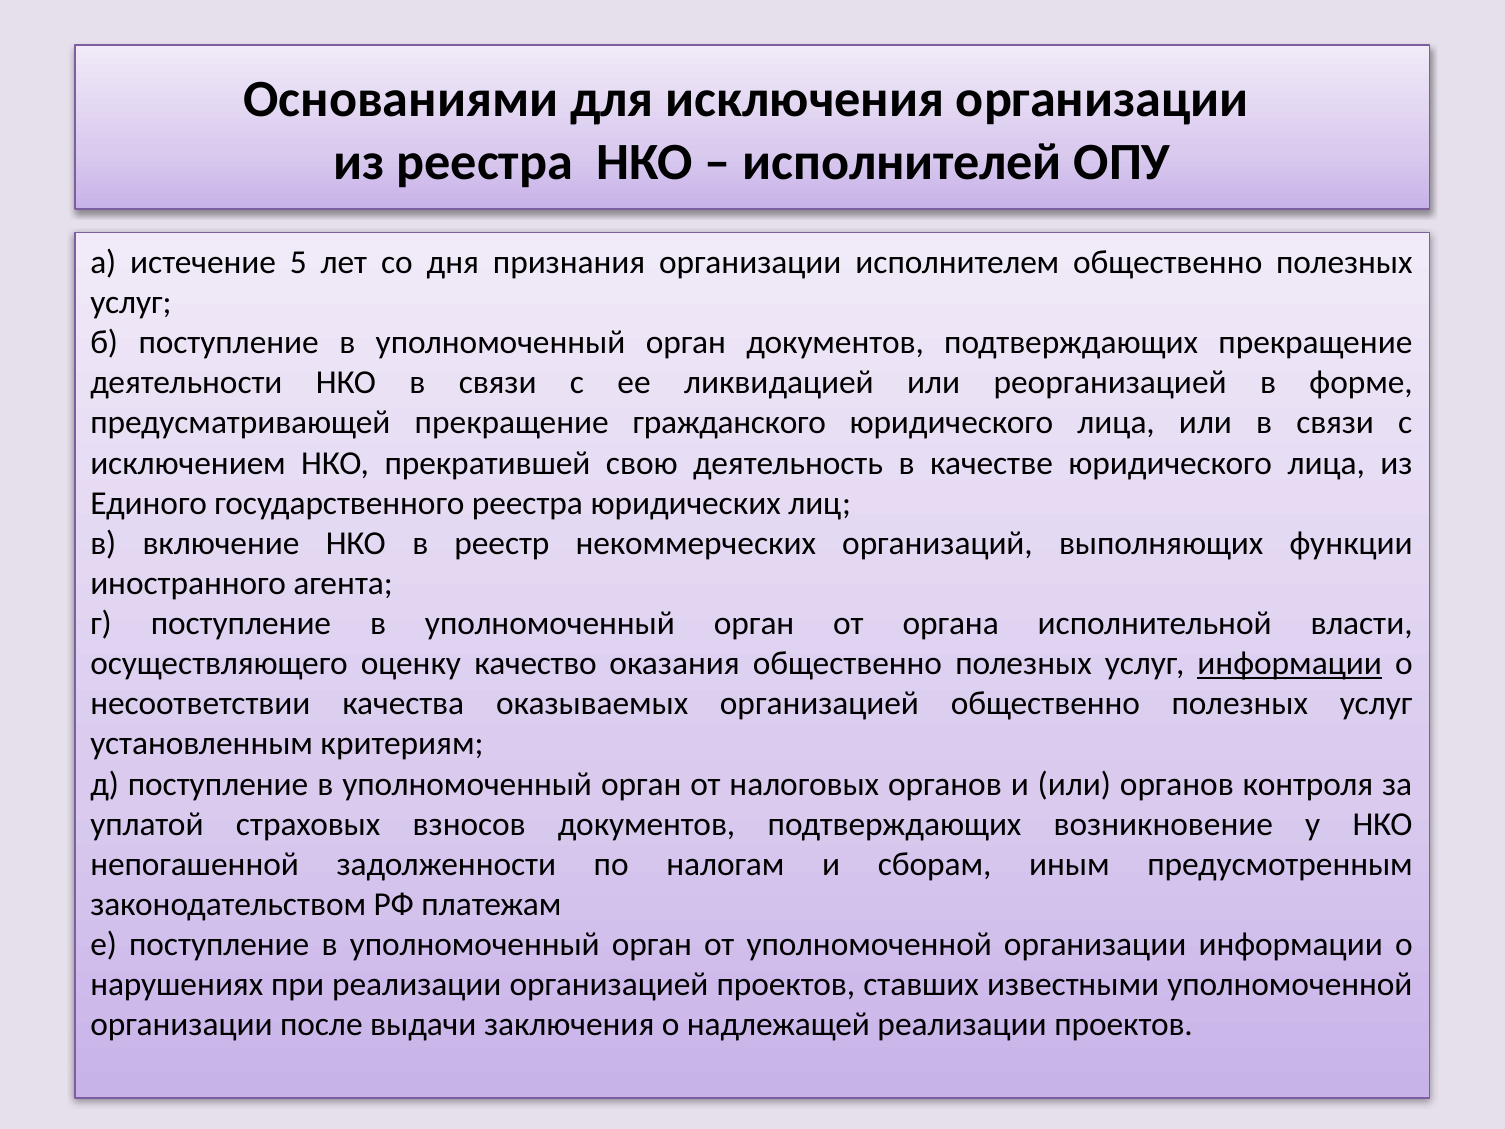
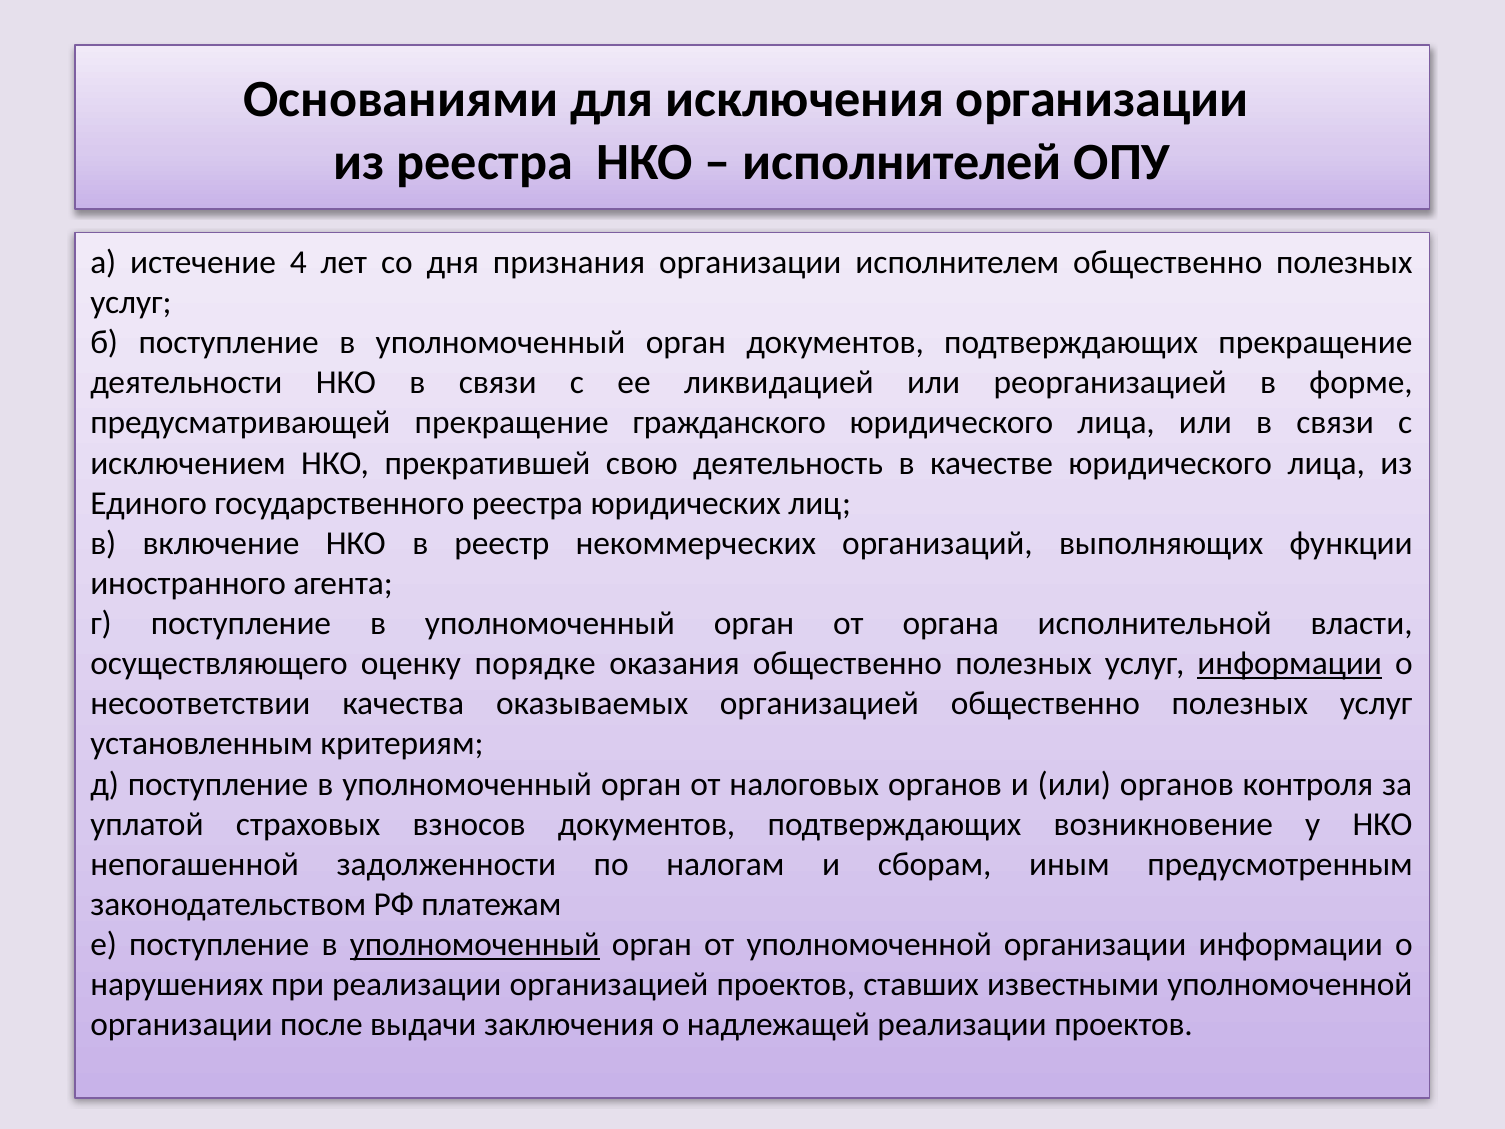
5: 5 -> 4 (298, 262)
качество: качество -> порядке (535, 664)
уполномоченный underline: none -> present (475, 944)
